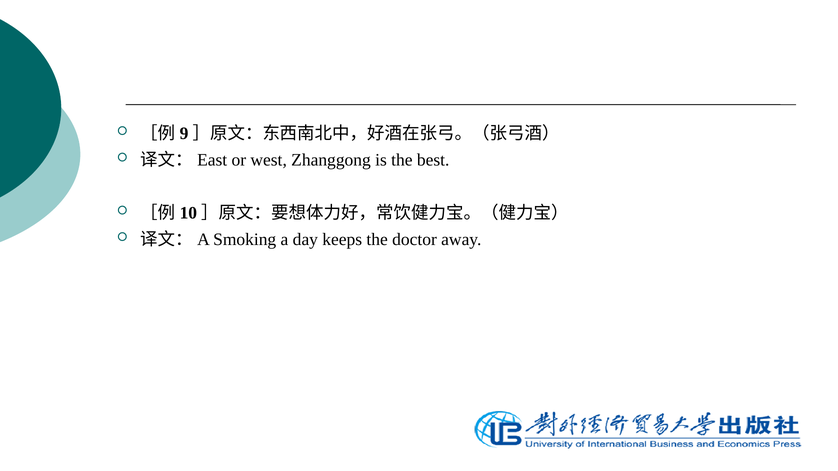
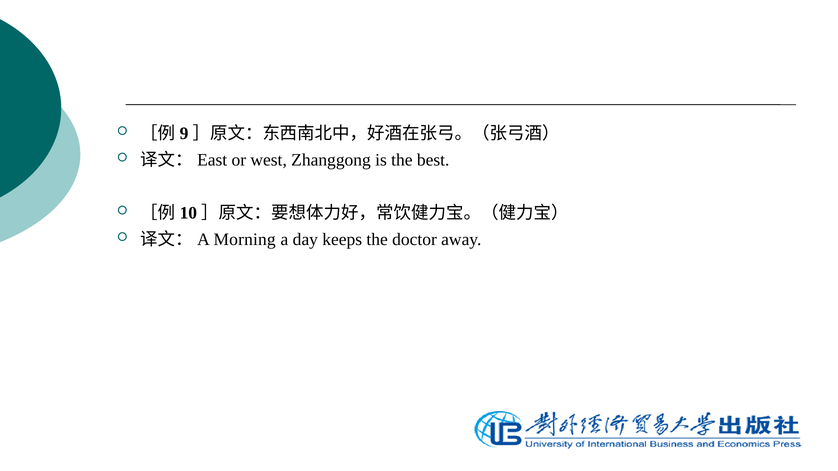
Smoking: Smoking -> Morning (245, 240)
